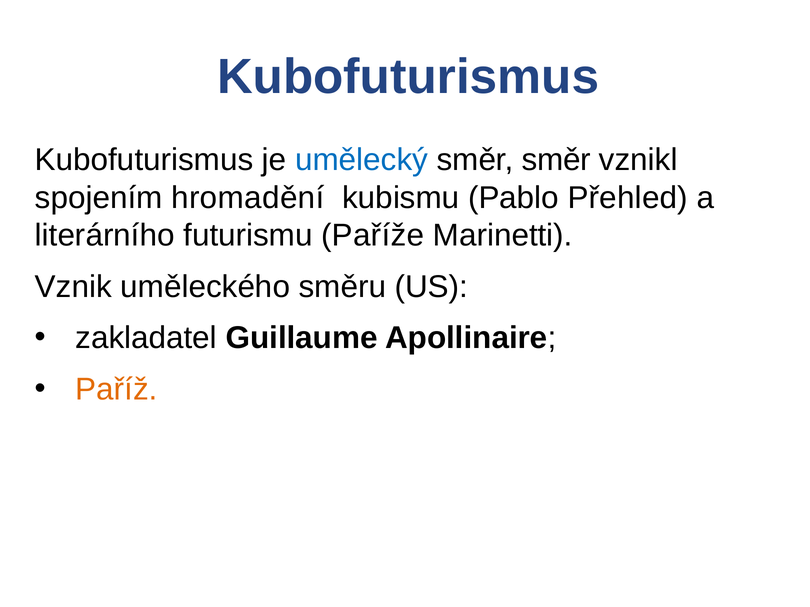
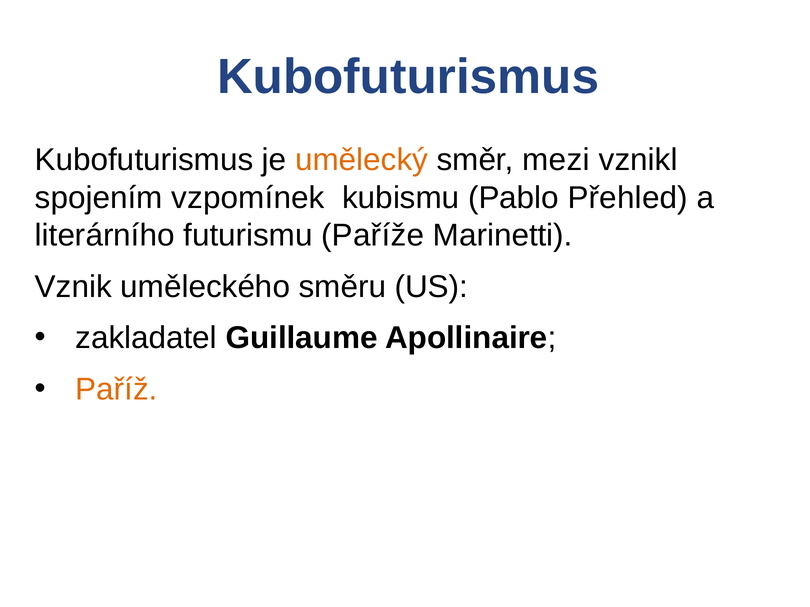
umělecký colour: blue -> orange (362, 160)
směr směr: směr -> mezi (556, 160)
hromadění: hromadění -> vzpomínek (248, 198)
